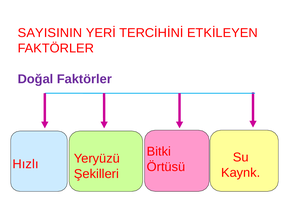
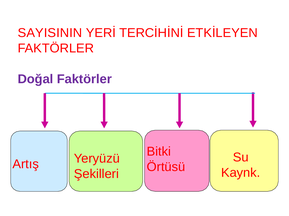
Hızlı: Hızlı -> Artış (26, 165)
